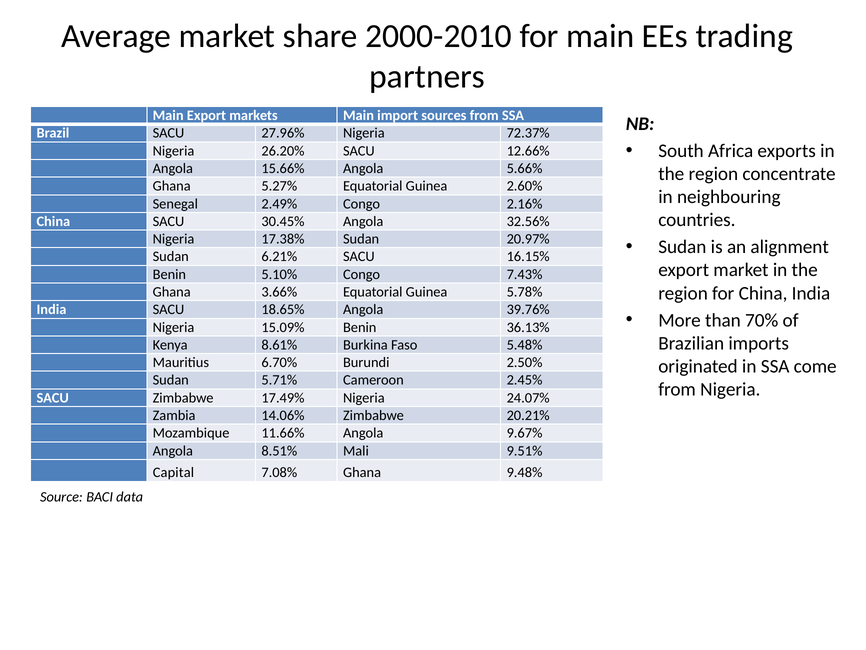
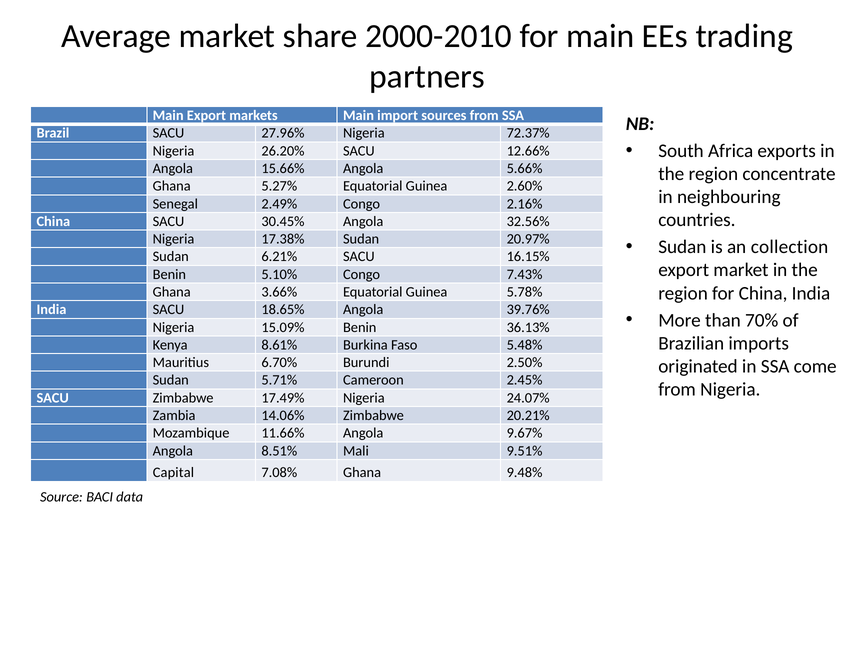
alignment: alignment -> collection (790, 247)
